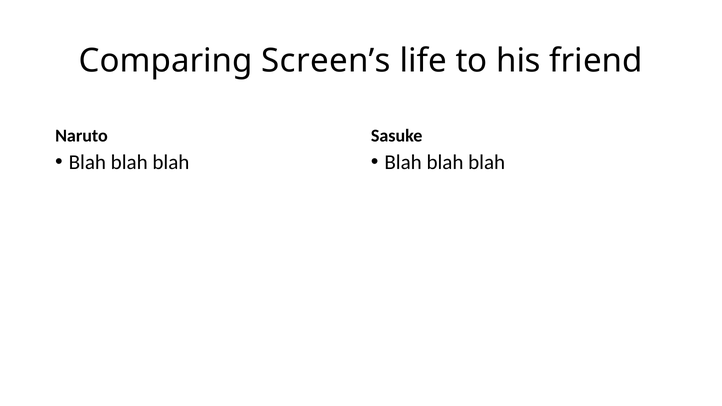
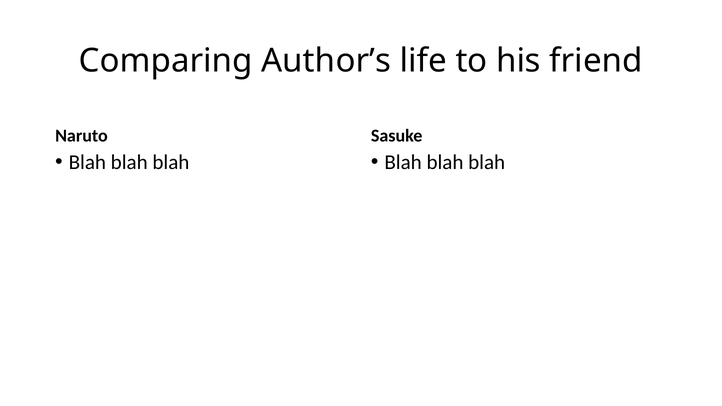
Screen’s: Screen’s -> Author’s (326, 61)
